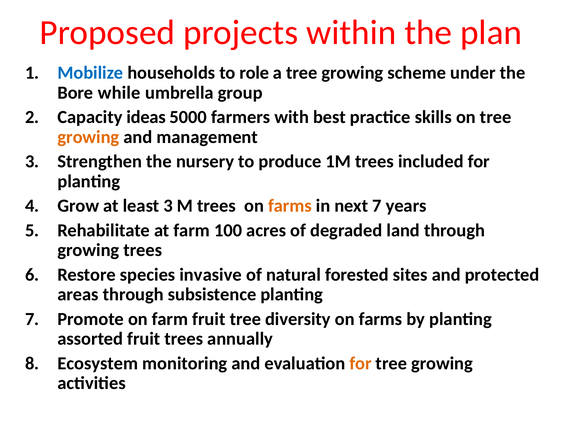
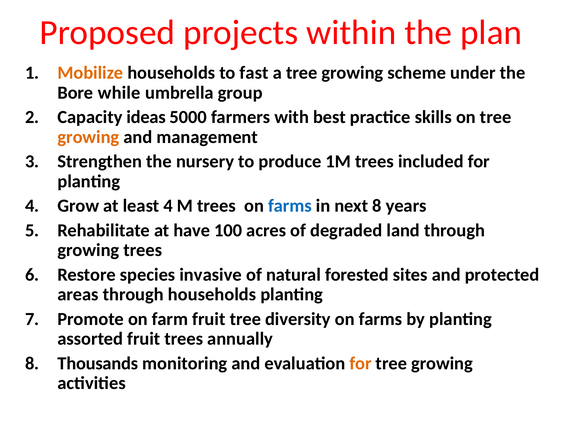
Mobilize colour: blue -> orange (90, 73)
role: role -> fast (254, 73)
least 3: 3 -> 4 (168, 206)
farms colour: orange -> blue (290, 206)
next 7: 7 -> 8 (377, 206)
at farm: farm -> have (192, 231)
through subsistence: subsistence -> households (212, 295)
Ecosystem: Ecosystem -> Thousands (98, 364)
